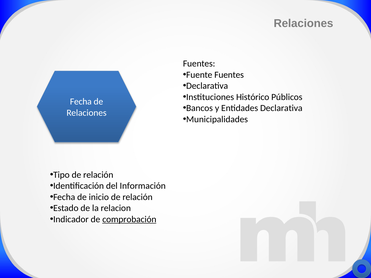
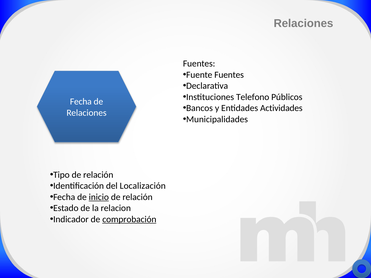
Histórico: Histórico -> Telefono (253, 97)
Entidades Declarativa: Declarativa -> Actividades (281, 108)
Información: Información -> Localización (143, 186)
inicio underline: none -> present (99, 197)
